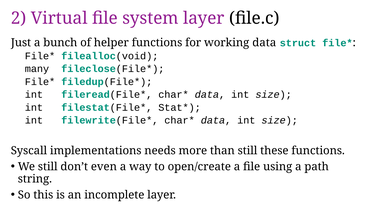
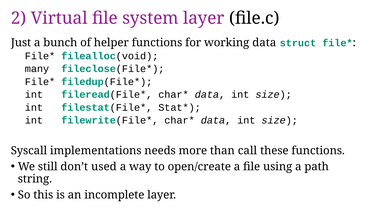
than still: still -> call (247, 150)
even: even -> used (104, 166)
